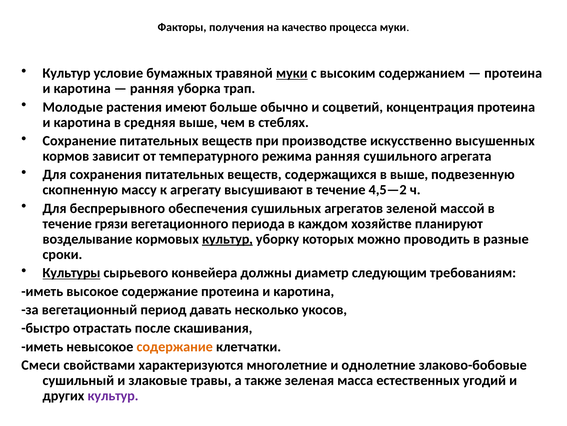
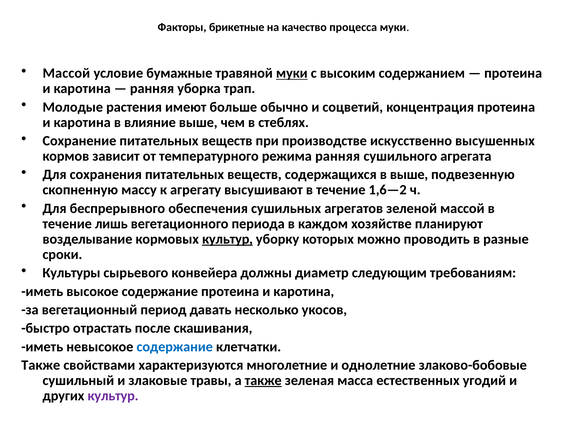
получения: получения -> брикетные (237, 27)
Культур: Культур -> Массой (66, 73)
бумажных: бумажных -> бумажные (179, 73)
средняя: средняя -> влияние (150, 122)
4,5—2: 4,5—2 -> 1,6—2 (388, 190)
грязи: грязи -> лишь (111, 223)
Культуры underline: present -> none (71, 272)
содержание colour: orange -> blue (175, 346)
Смеси: Смеси -> Также (41, 364)
также underline: none -> present (263, 380)
